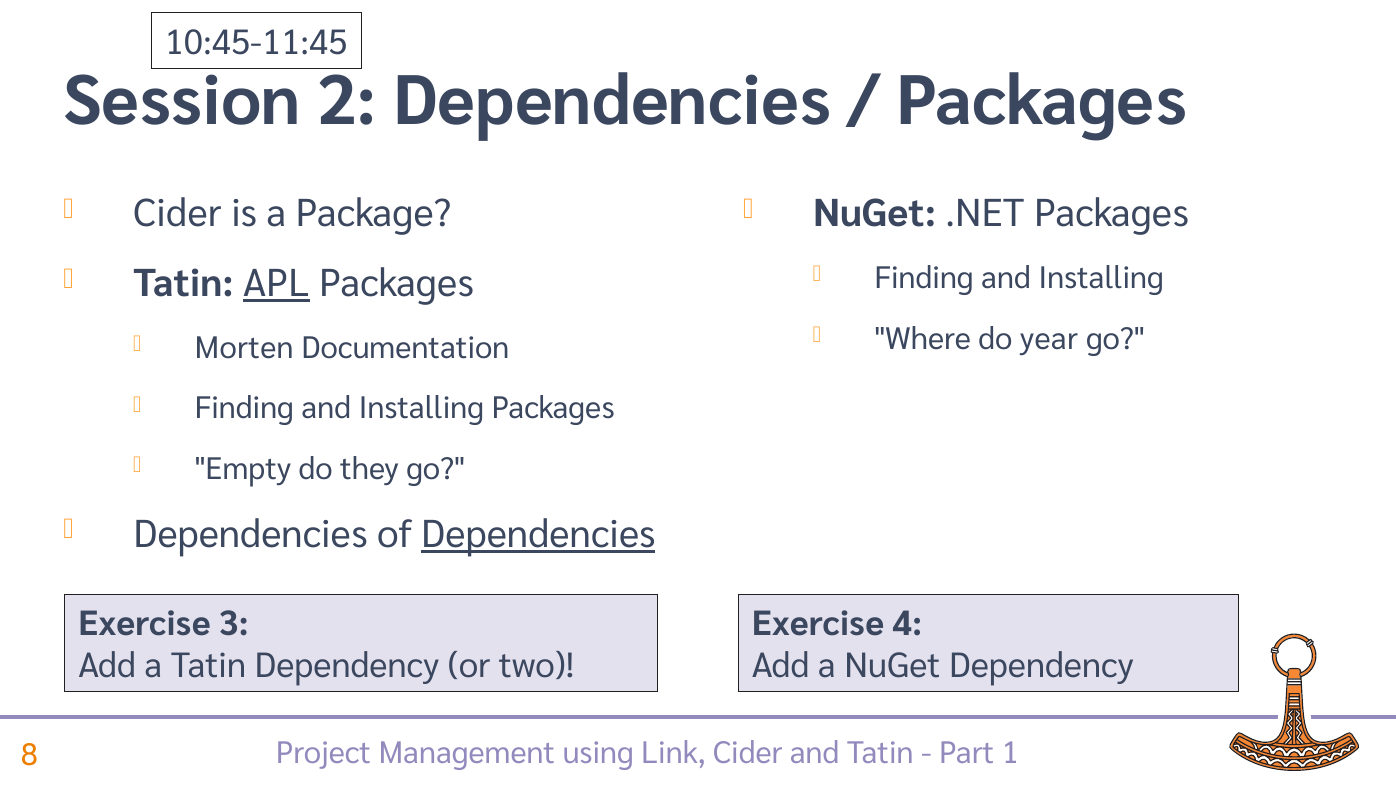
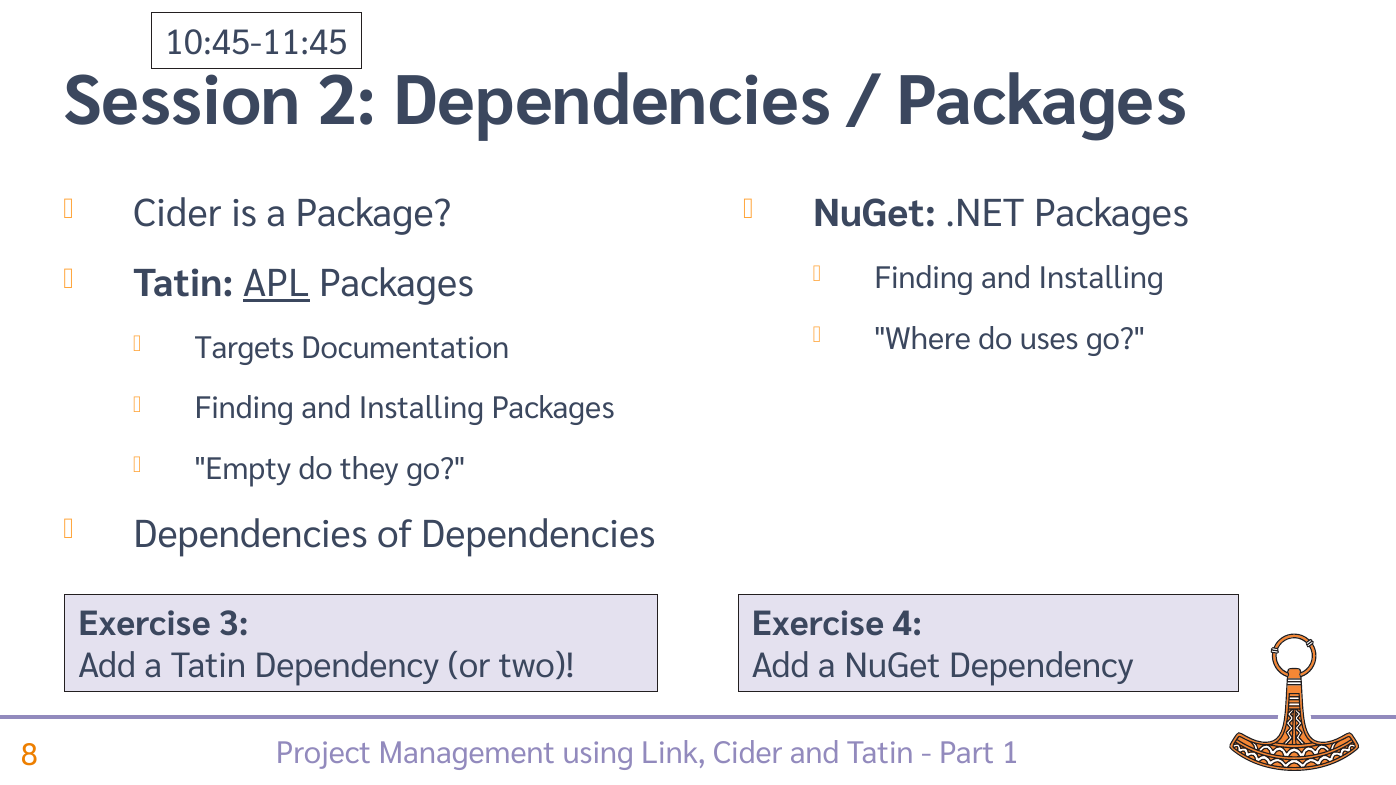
year: year -> uses (1049, 339)
Morten: Morten -> Targets (244, 348)
Dependencies underline: present -> none (538, 535)
